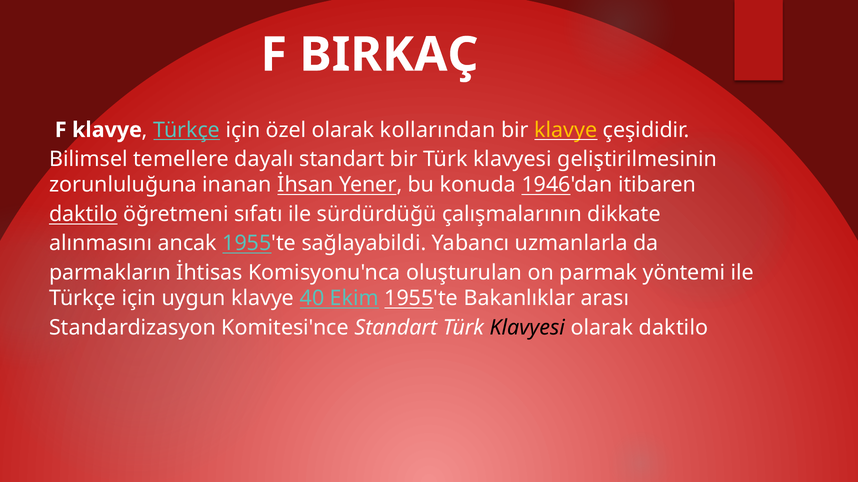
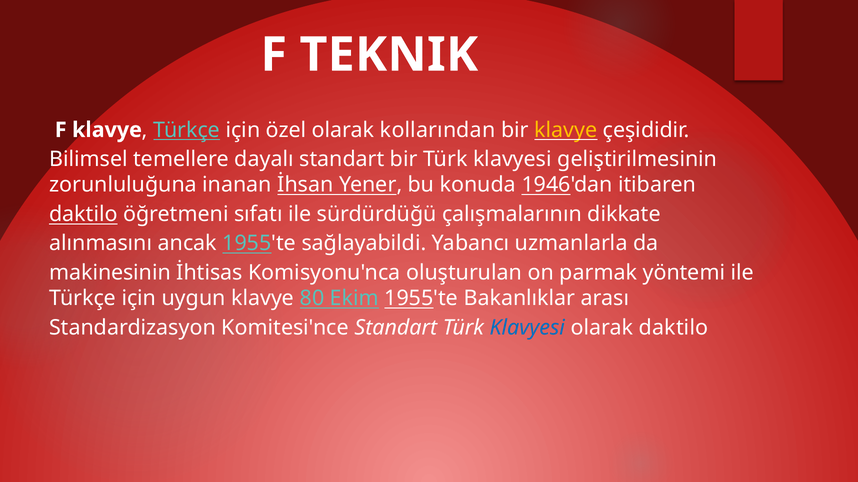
BIRKAÇ: BIRKAÇ -> TEKNIK (389, 55)
parmakların: parmakların -> makinesinin (110, 273)
40: 40 -> 80 (312, 299)
Klavyesi colour: black -> blue (527, 328)
